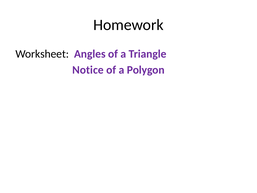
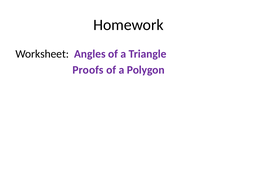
Notice: Notice -> Proofs (88, 70)
